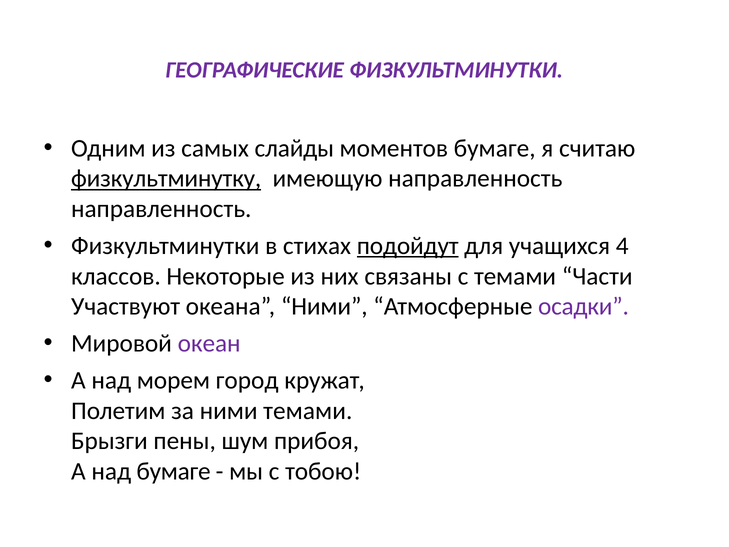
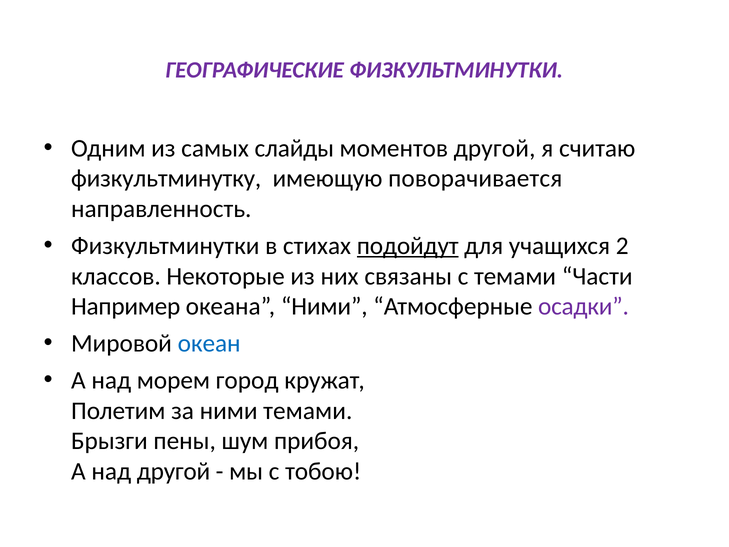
моментов бумаге: бумаге -> другой (495, 148)
физкультминутку underline: present -> none (166, 179)
имеющую направленность: направленность -> поворачивается (475, 179)
4: 4 -> 2 (622, 246)
Участвуют: Участвуют -> Например (126, 306)
океан colour: purple -> blue (209, 343)
над бумаге: бумаге -> другой (174, 471)
